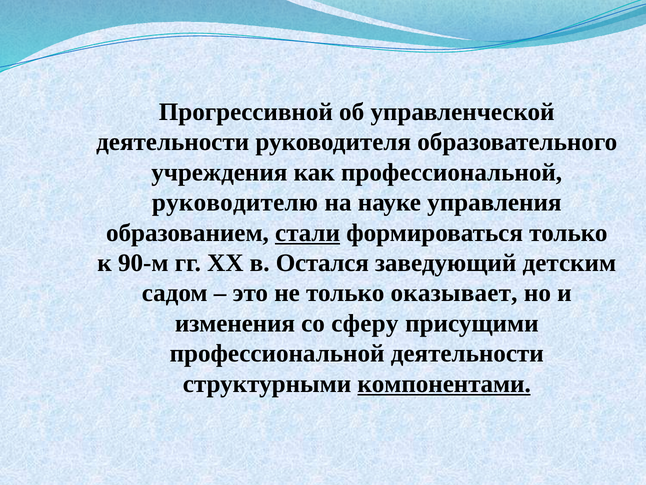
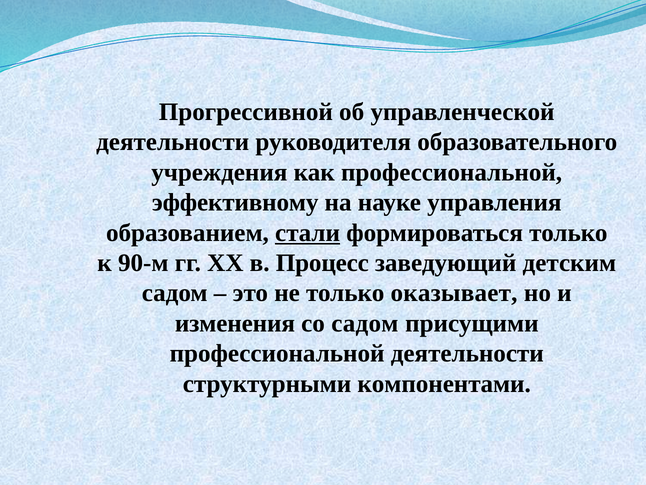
руководителю: руководителю -> эффективному (235, 202)
Остался: Остался -> Процесс (322, 263)
со сферу: сферу -> садом (365, 323)
компонентами underline: present -> none (444, 383)
